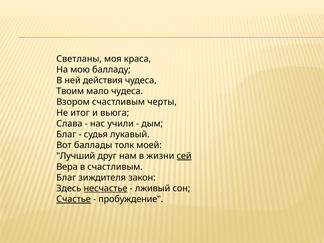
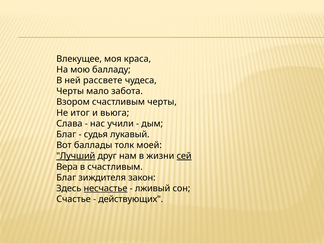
Светланы: Светланы -> Влекущее (79, 59)
действия: действия -> рассвете (103, 80)
Твоим: Твоим -> Черты (70, 91)
мало чудеса: чудеса -> забота (127, 91)
Лучший underline: none -> present (76, 156)
Счастье underline: present -> none (74, 199)
пробуждение: пробуждение -> действующих (131, 199)
